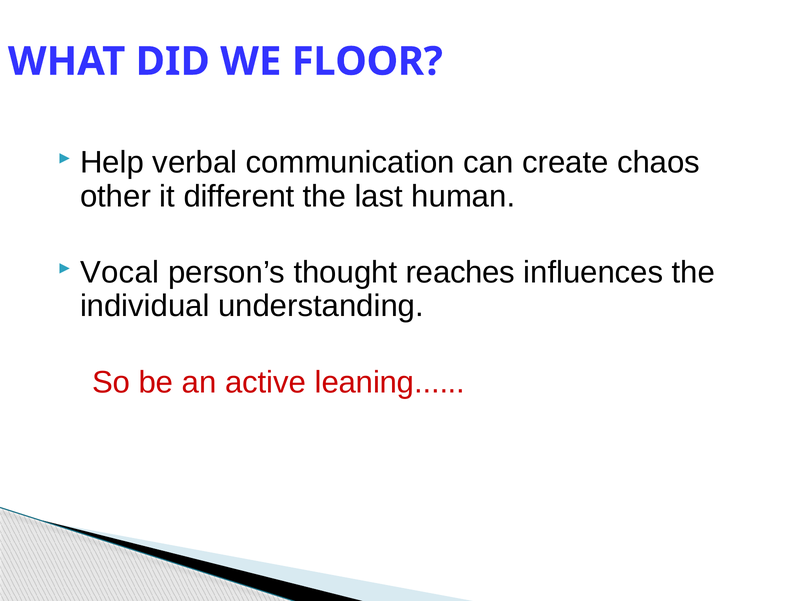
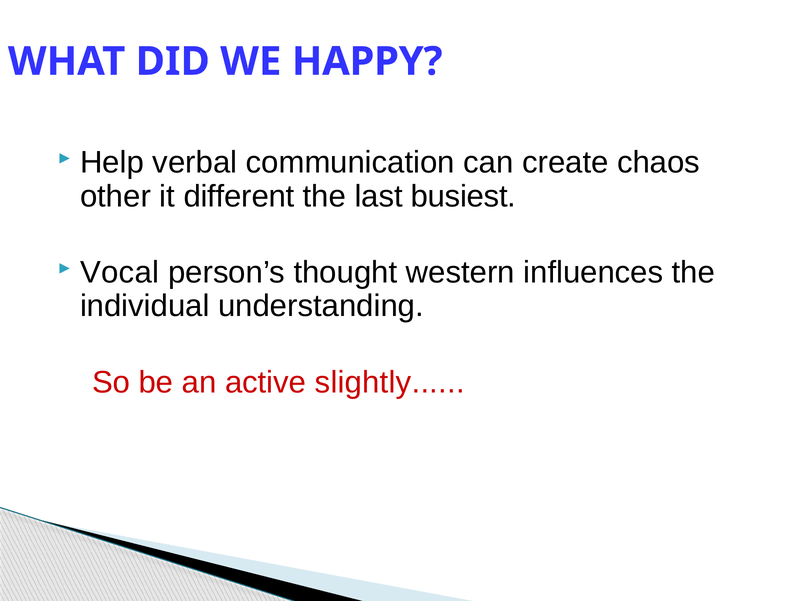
FLOOR: FLOOR -> HAPPY (367, 62)
human: human -> busiest (463, 196)
reaches: reaches -> western (460, 272)
leaning: leaning -> slightly (390, 382)
